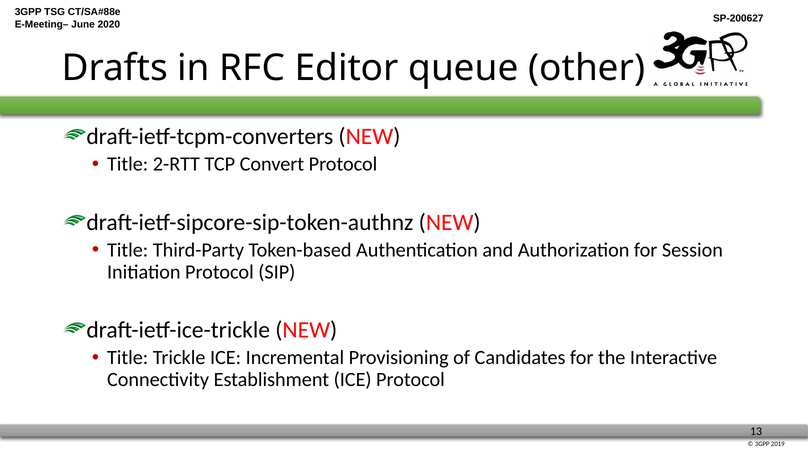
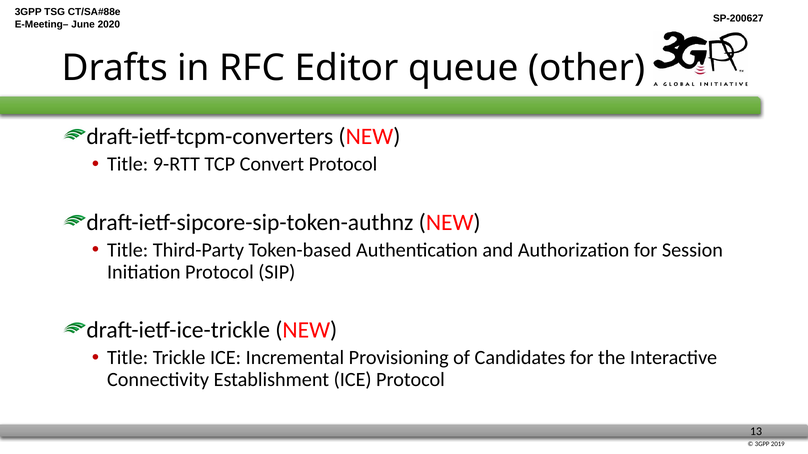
2-RTT: 2-RTT -> 9-RTT (176, 164)
